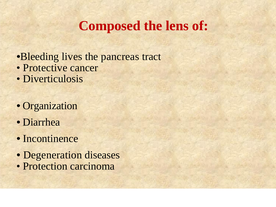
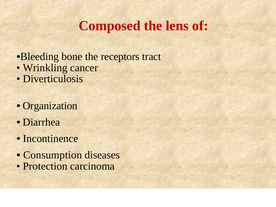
lives: lives -> bone (72, 57)
pancreas: pancreas -> receptors (120, 57)
Protective: Protective -> Wrinkling (45, 68)
Degeneration: Degeneration -> Consumption (53, 155)
